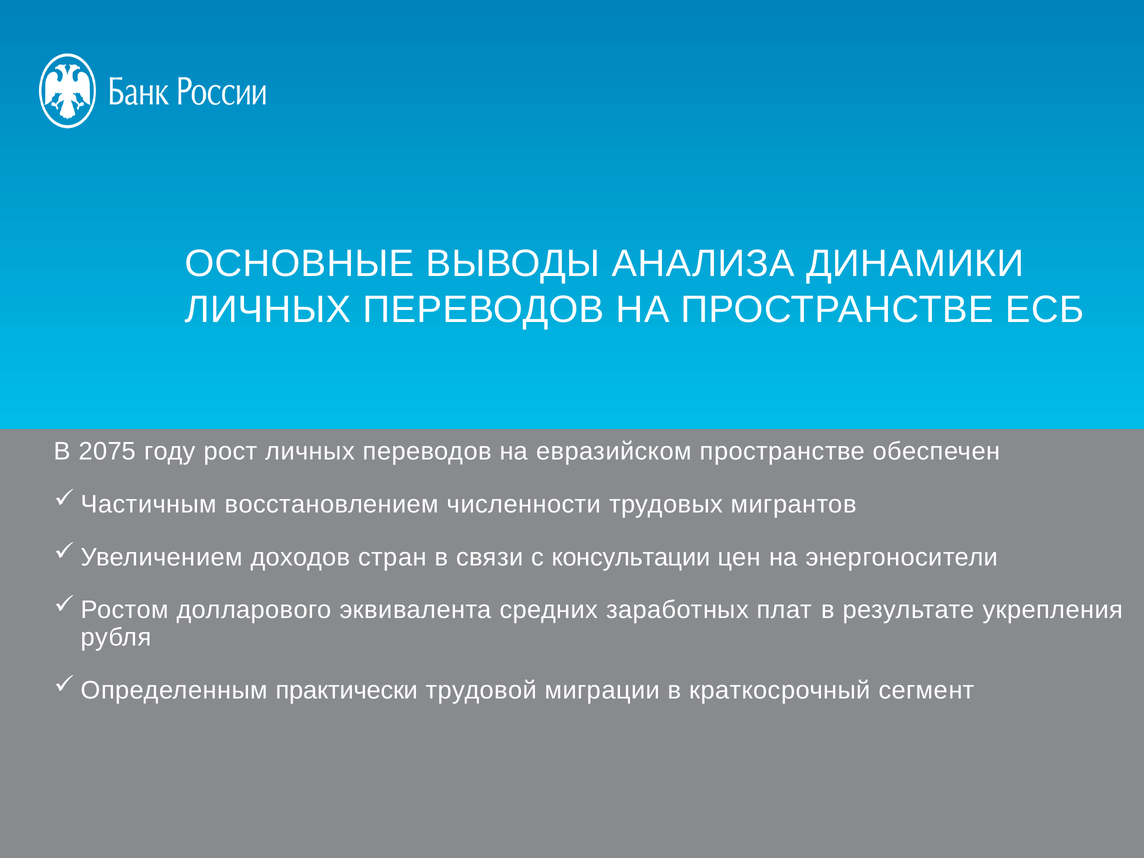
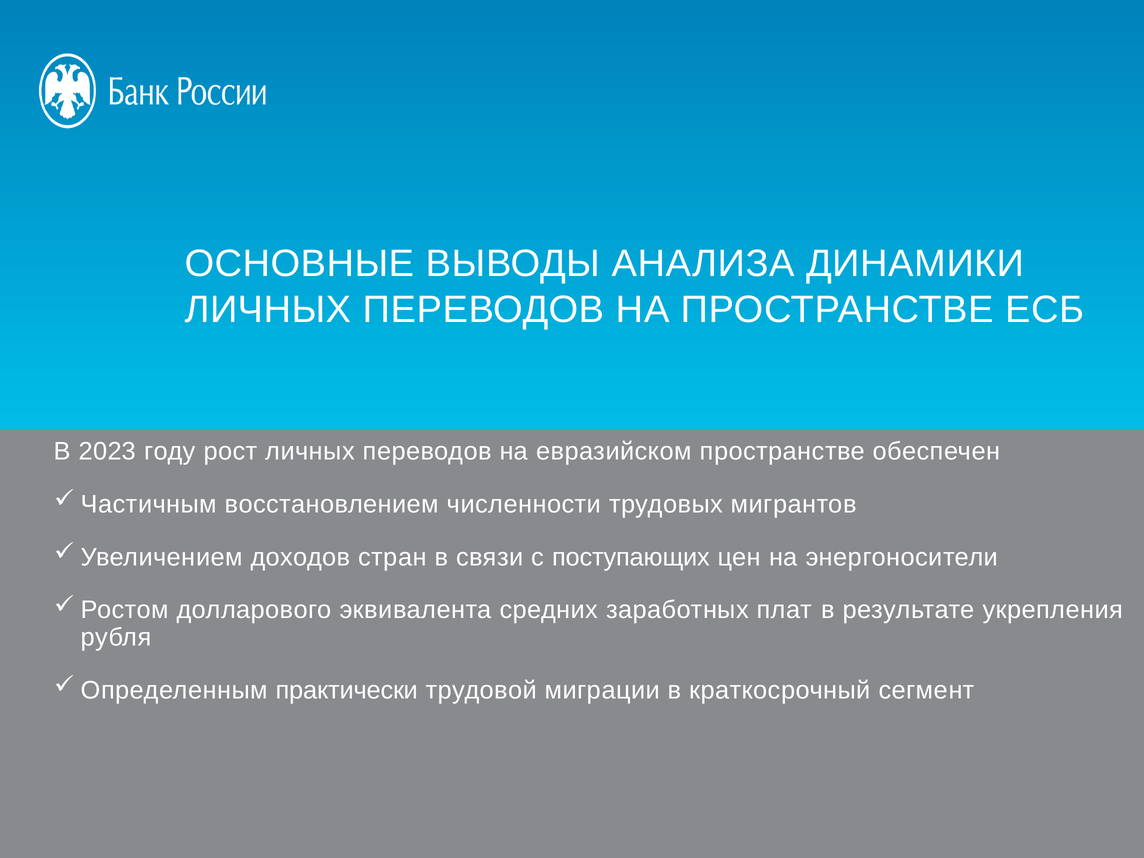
2075: 2075 -> 2023 (107, 452)
консультации: консультации -> поступающих (631, 557)
